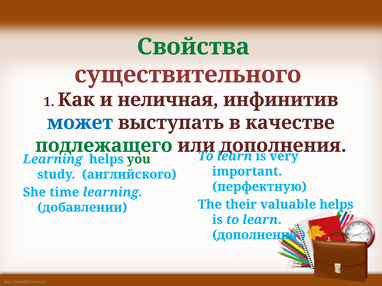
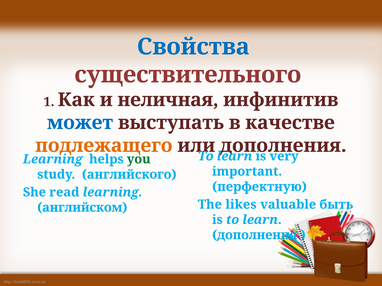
Свойства colour: green -> blue (193, 47)
подлежащего colour: green -> orange (104, 146)
time: time -> read (64, 193)
their: their -> likes (241, 205)
valuable helps: helps -> быть (336, 205)
добавлении: добавлении -> английском (82, 208)
